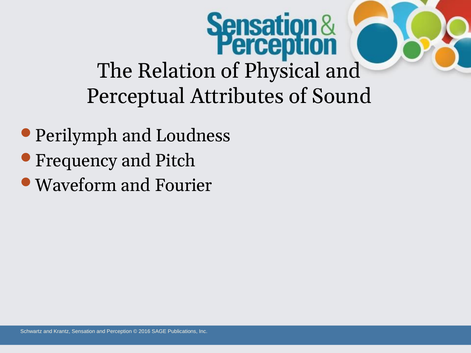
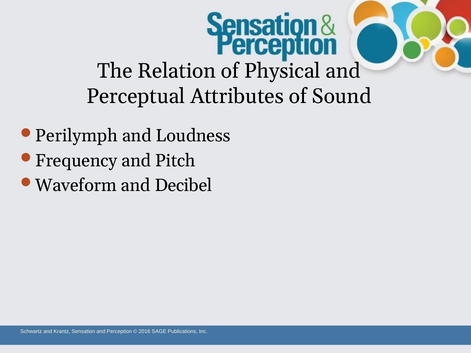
Fourier: Fourier -> Decibel (183, 185)
